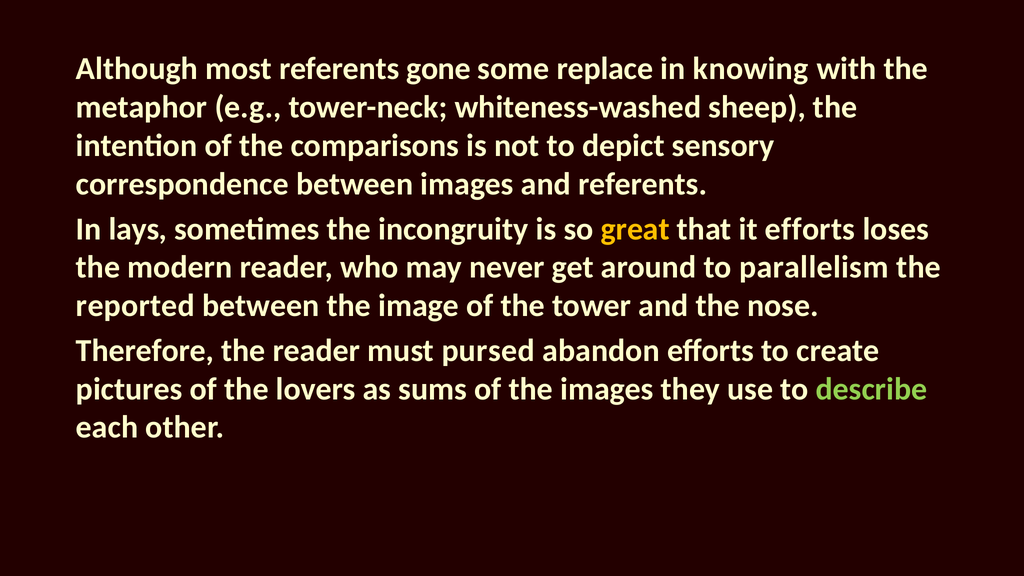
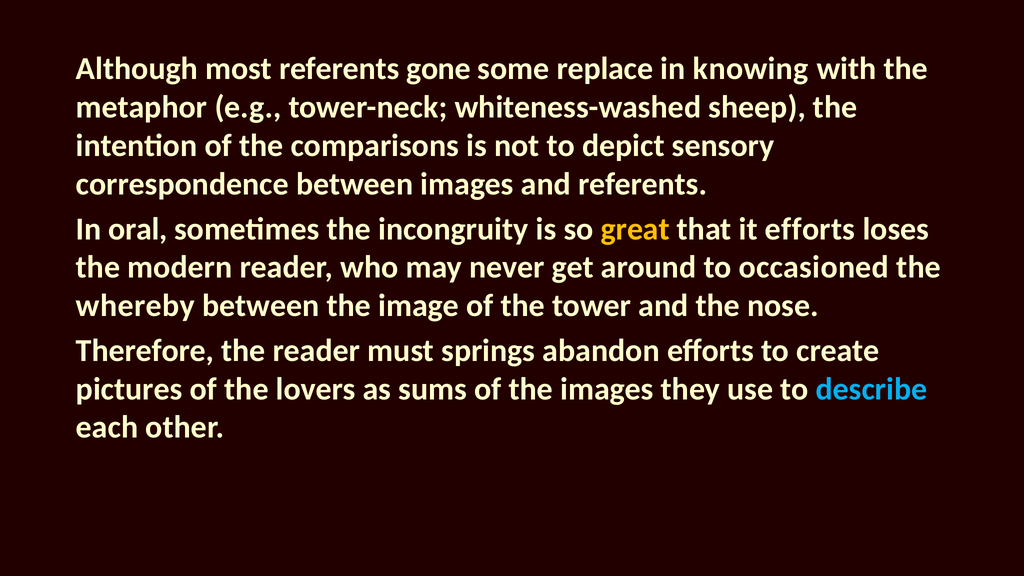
lays: lays -> oral (138, 229)
parallelism: parallelism -> occasioned (814, 267)
reported: reported -> whereby (135, 306)
pursed: pursed -> springs (488, 351)
describe colour: light green -> light blue (871, 389)
